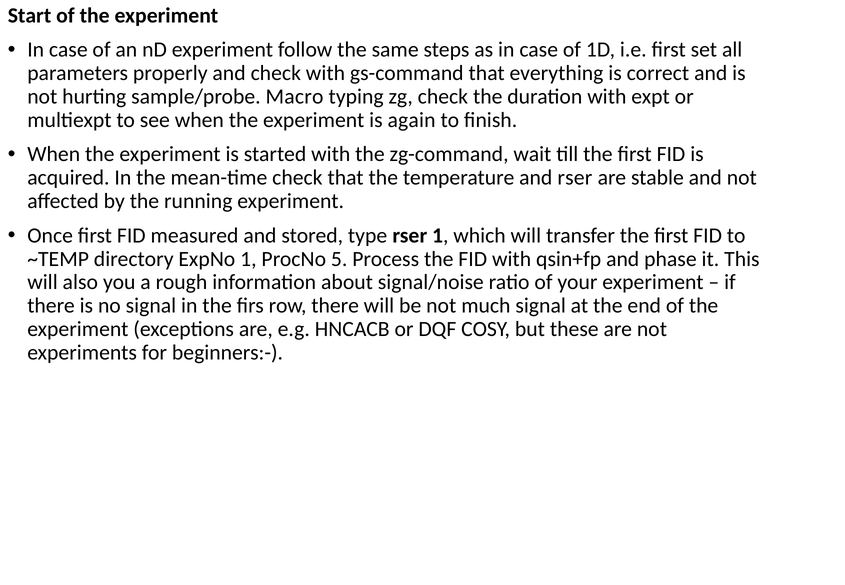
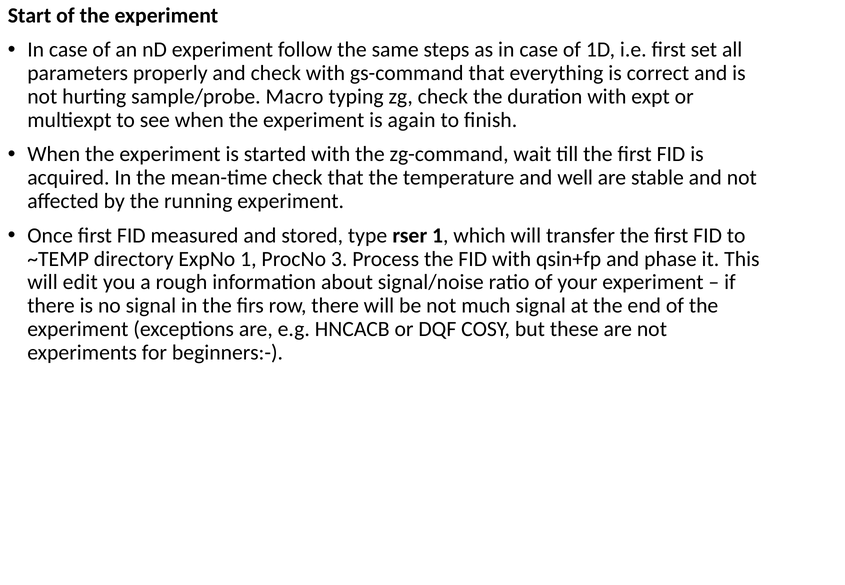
and rser: rser -> well (575, 178)
5: 5 -> 3 (339, 259)
also: also -> edit (80, 282)
